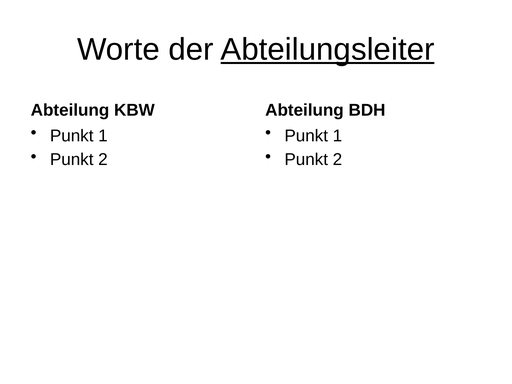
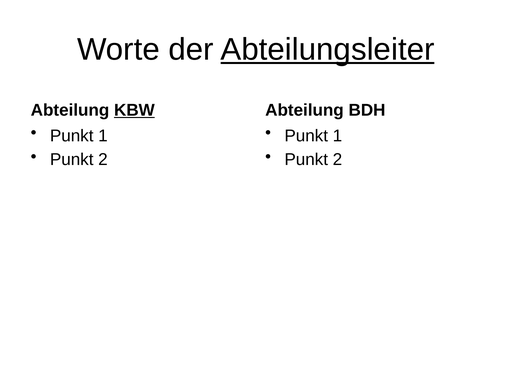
KBW underline: none -> present (134, 110)
